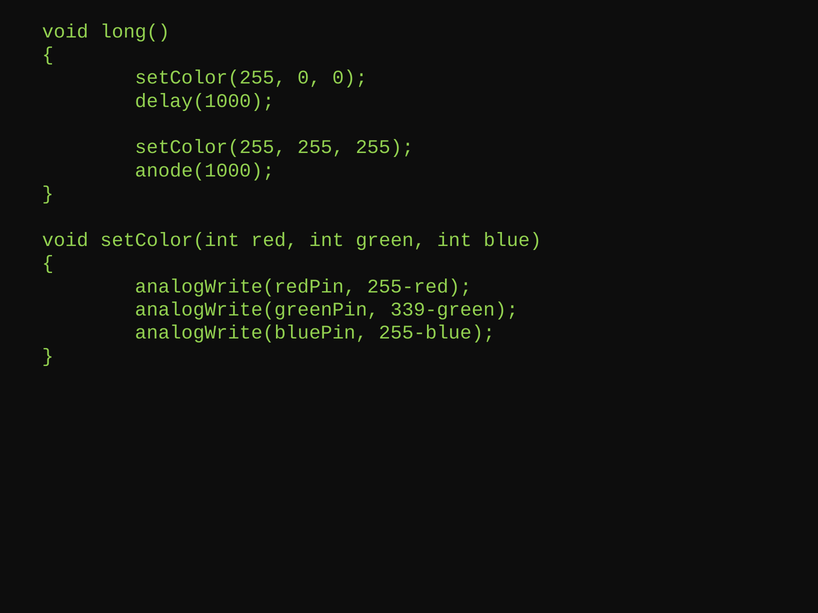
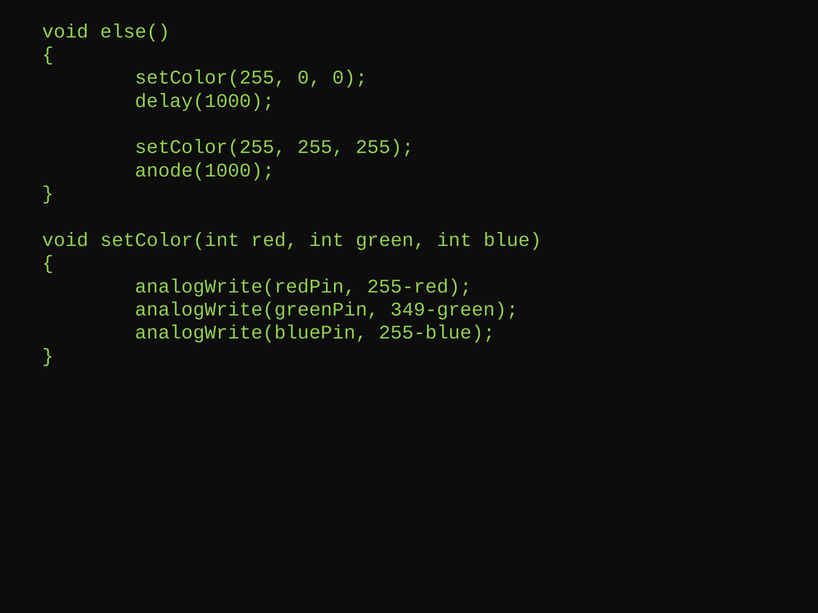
long(: long( -> else( (135, 31)
339-green: 339-green -> 349-green (454, 310)
